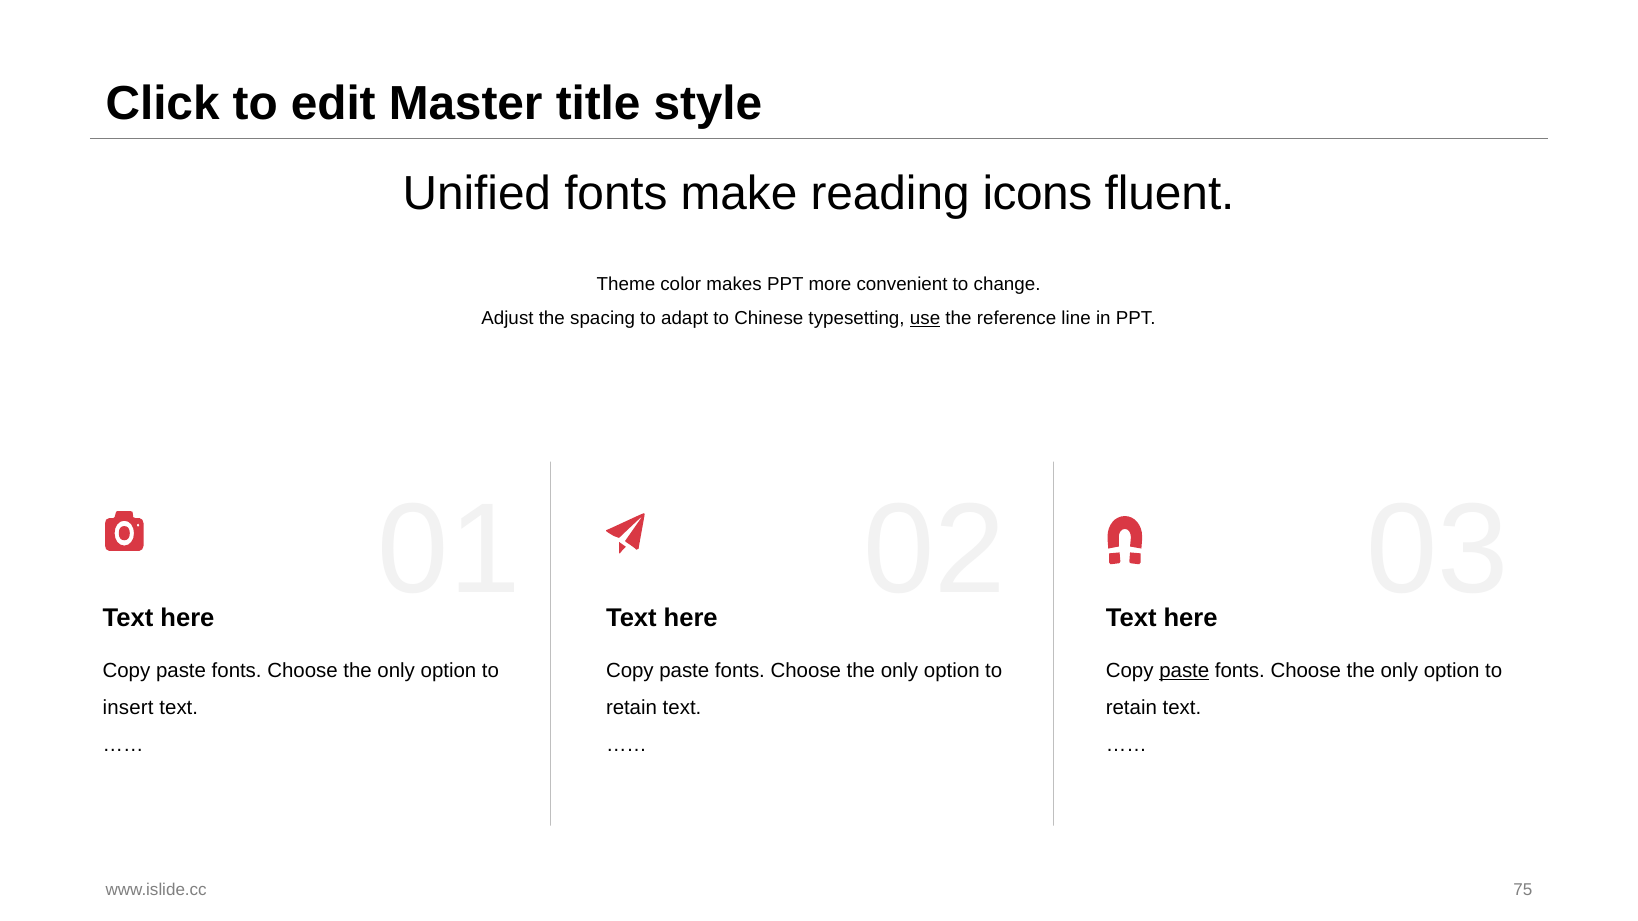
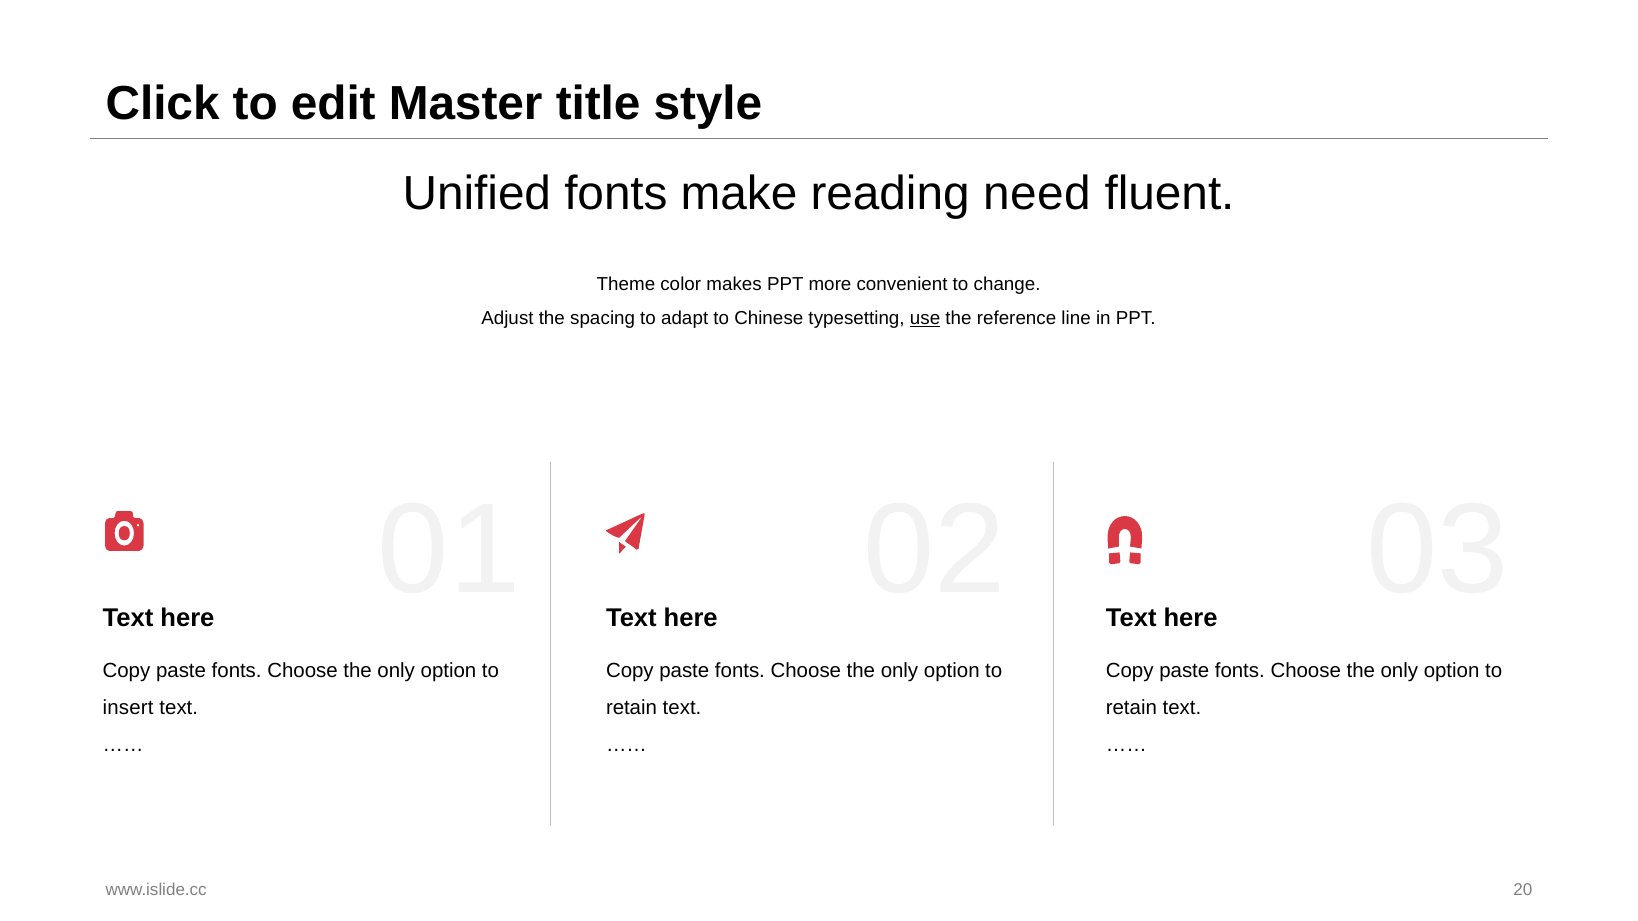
icons: icons -> need (1037, 194)
paste underline: present -> none (1184, 671)
75: 75 -> 20 (1523, 890)
